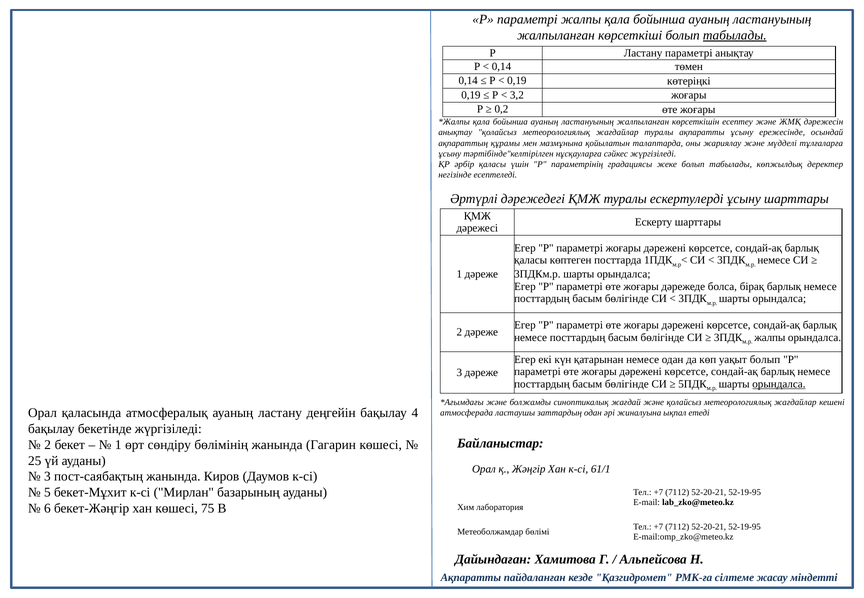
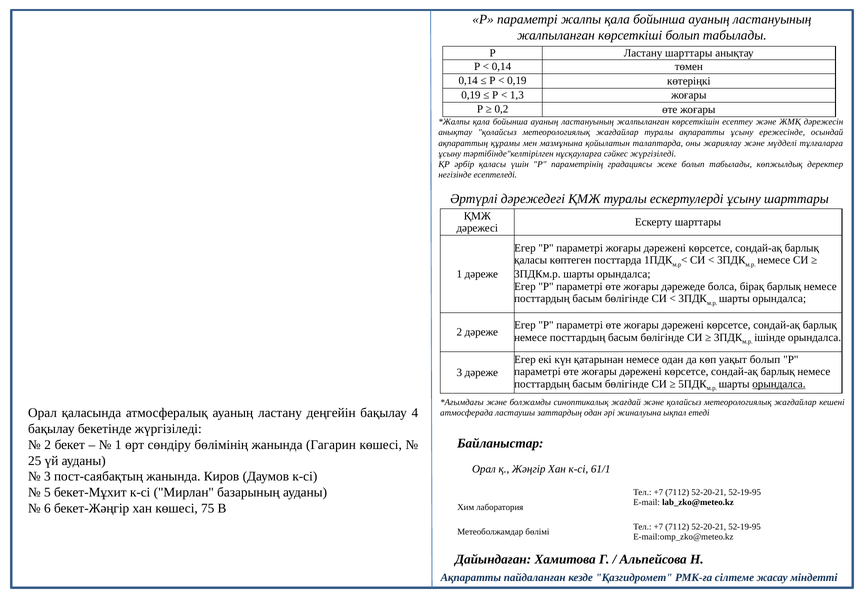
табылады underline: present -> none (735, 35)
Ластану параметрі: параметрі -> шарттары (689, 53)
3,2: 3,2 -> 1,3 (517, 95)
жалпы: жалпы -> ішінде (770, 338)
